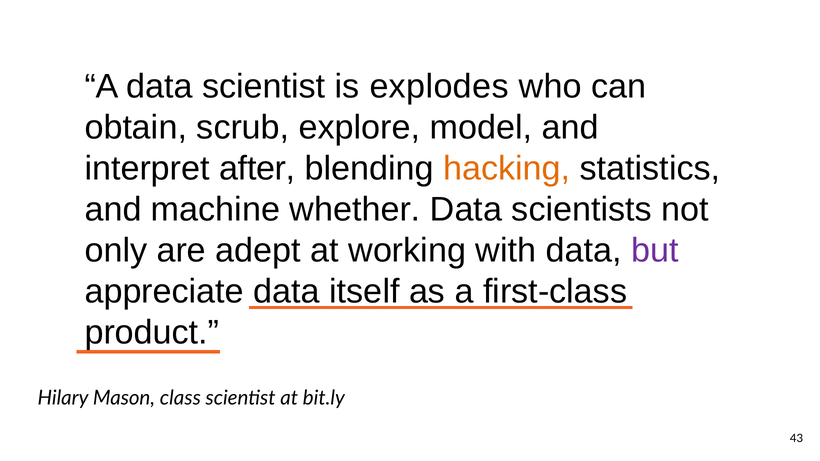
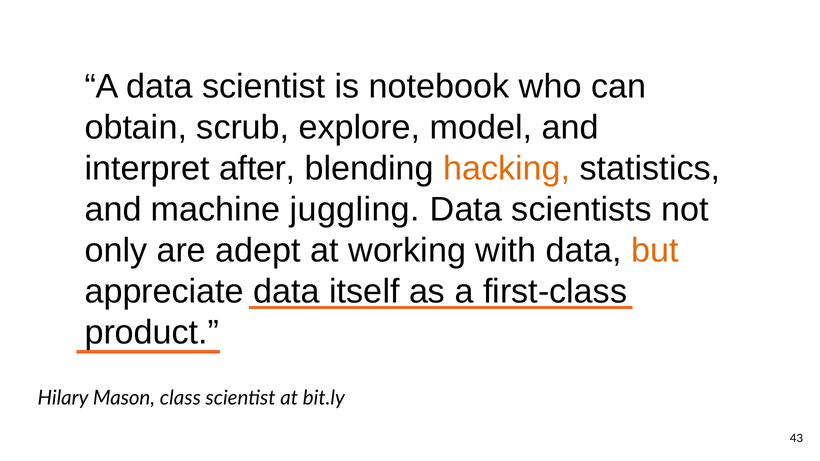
explodes: explodes -> notebook (439, 87)
whether: whether -> juggling (355, 210)
but colour: purple -> orange (655, 251)
